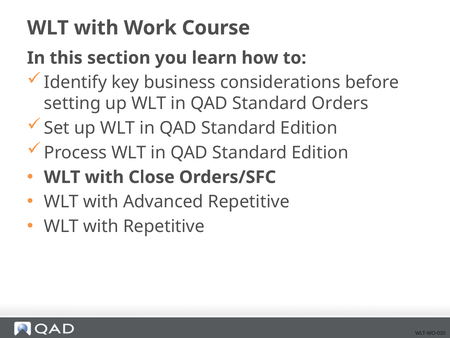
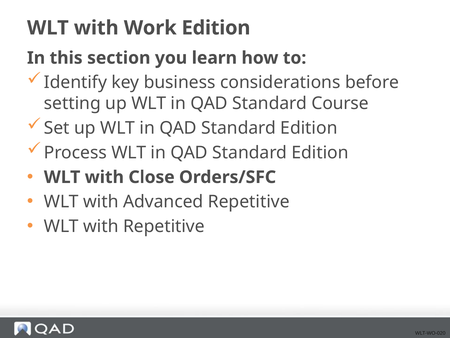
Work Course: Course -> Edition (216, 28)
Orders: Orders -> Course (340, 103)
